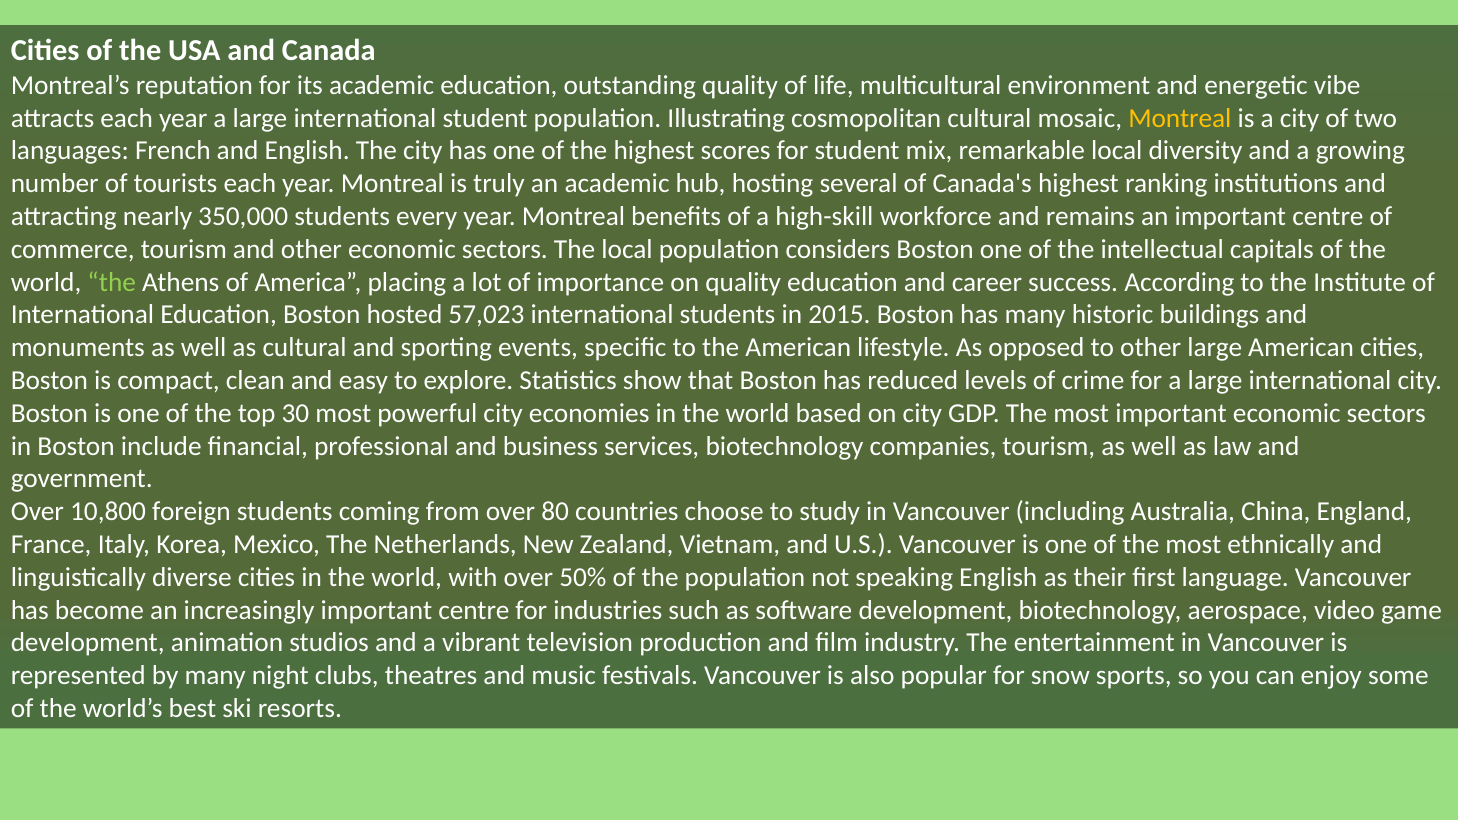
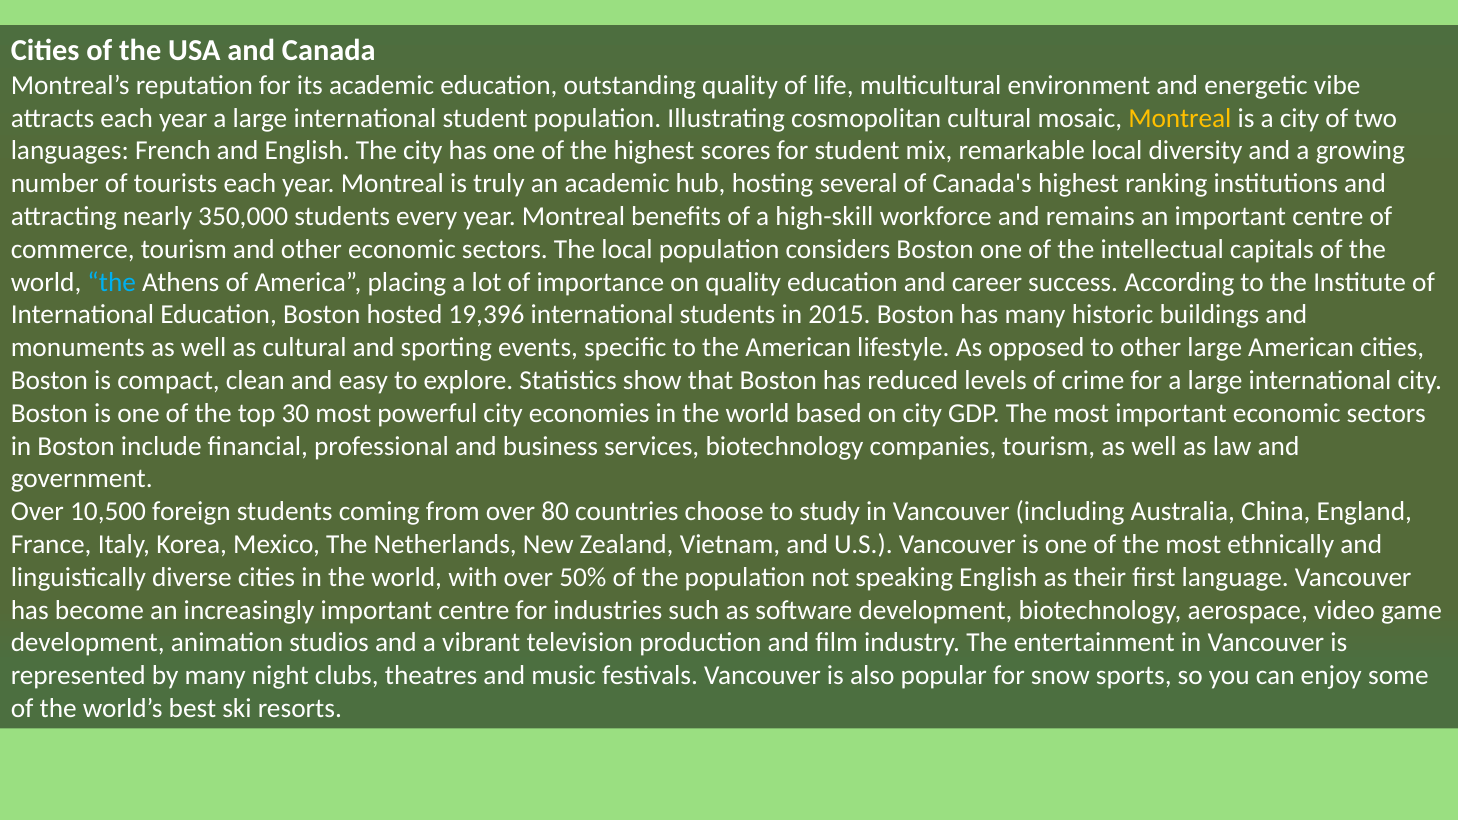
the colour: light green -> light blue (112, 282)
57,023: 57,023 -> 19,396 (487, 315)
10,800: 10,800 -> 10,500 (108, 512)
